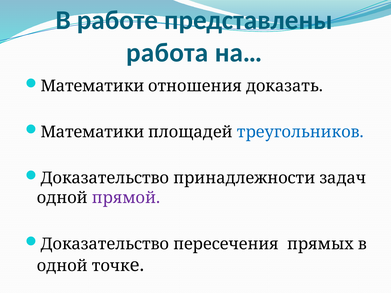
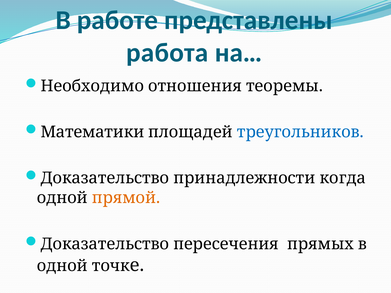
Математики: Математики -> Необходимо (92, 86)
доказать: доказать -> теоремы (284, 86)
задач: задач -> когда (343, 178)
прямой colour: purple -> orange (126, 198)
